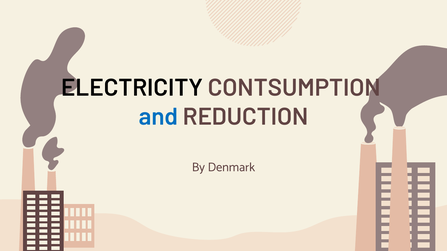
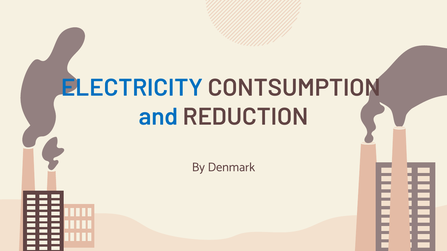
ELECTRICITY colour: black -> blue (132, 88)
